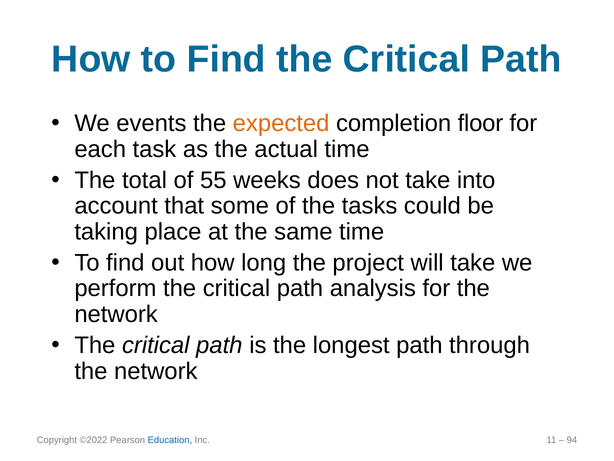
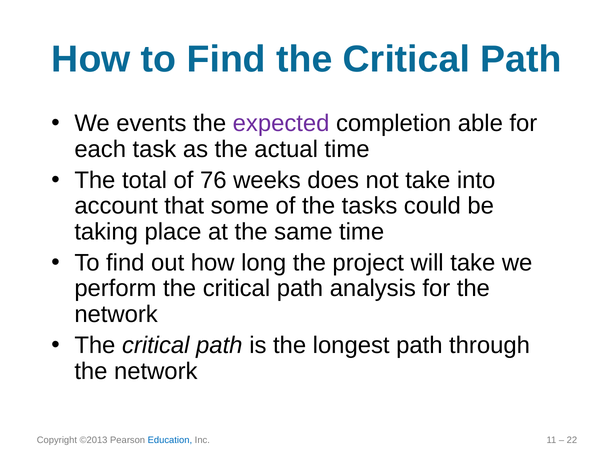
expected colour: orange -> purple (281, 123)
floor: floor -> able (480, 123)
55: 55 -> 76 (213, 180)
©2022: ©2022 -> ©2013 (94, 440)
94: 94 -> 22 (572, 440)
